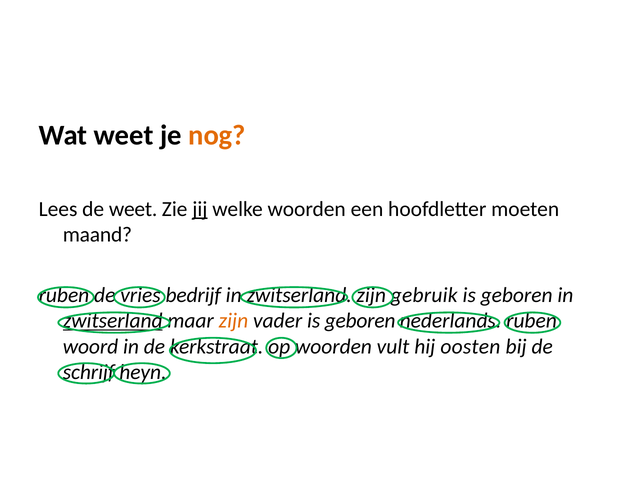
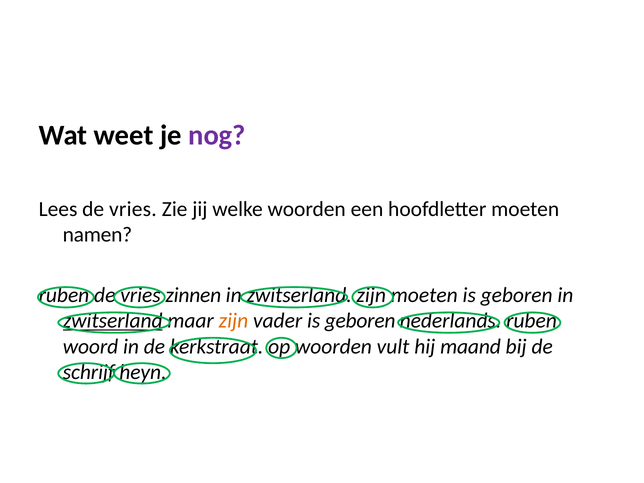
nog colour: orange -> purple (217, 135)
Lees de weet: weet -> vries (133, 209)
jij underline: present -> none (200, 209)
maand: maand -> namen (97, 235)
bedrijf: bedrijf -> zinnen (193, 295)
zijn gebruik: gebruik -> moeten (424, 295)
oosten: oosten -> maand (471, 346)
